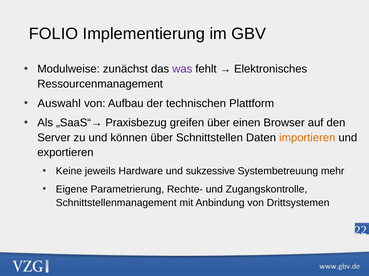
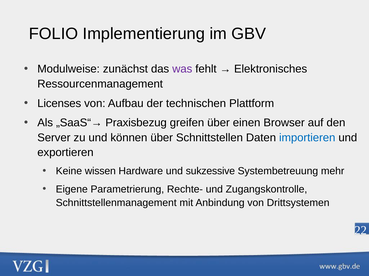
Auswahl: Auswahl -> Licenses (59, 104)
importieren colour: orange -> blue (307, 138)
jeweils: jeweils -> wissen (100, 172)
